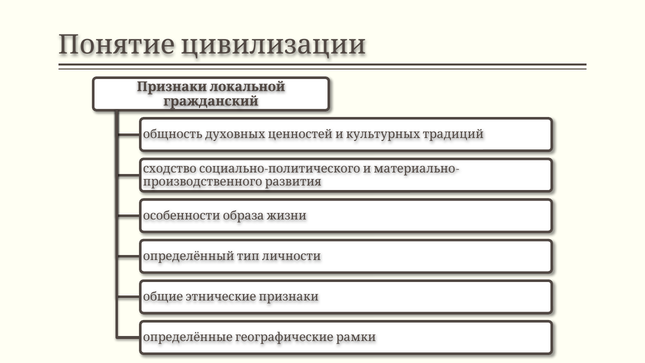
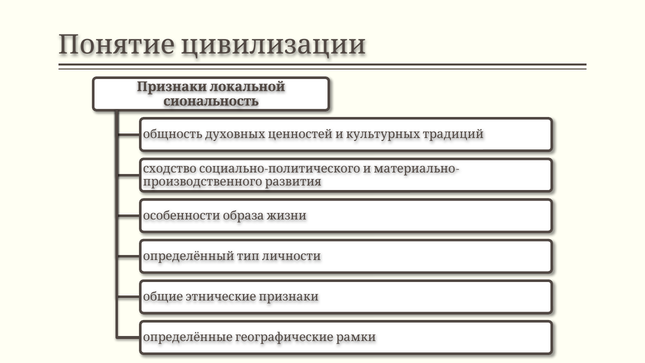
гражданский: гражданский -> сиональность (211, 101)
